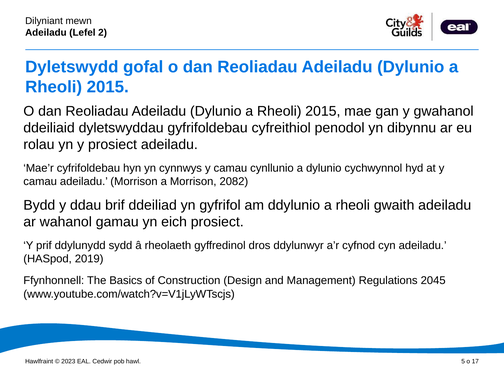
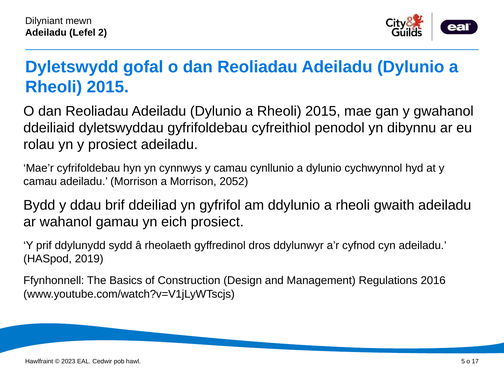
2082: 2082 -> 2052 (234, 181)
2045: 2045 -> 2016 (433, 281)
